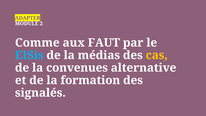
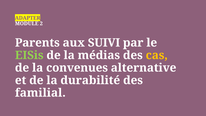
Comme: Comme -> Parents (37, 43)
FAUT: FAUT -> SUIVI (104, 43)
EISis colour: light blue -> light green (29, 55)
formation: formation -> durabilité (90, 80)
signalés: signalés -> familial (40, 93)
